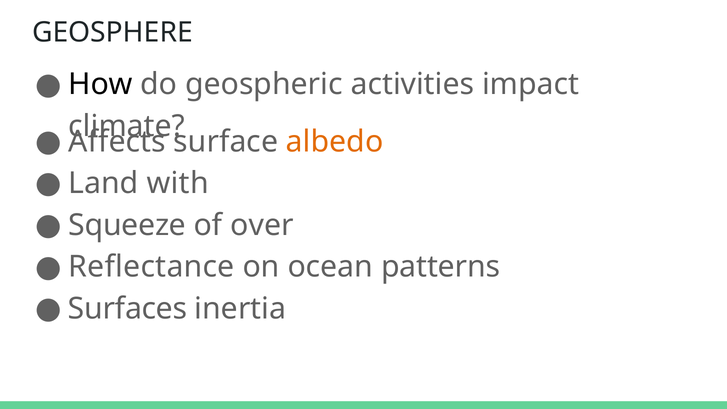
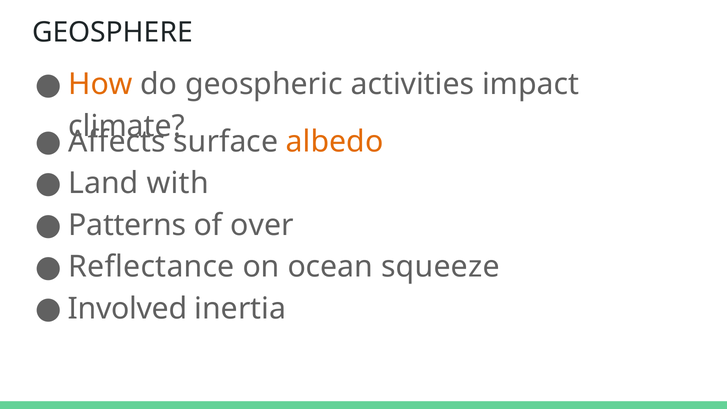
How colour: black -> orange (100, 84)
Squeeze: Squeeze -> Patterns (127, 225)
patterns: patterns -> squeeze (440, 267)
Surfaces: Surfaces -> Involved (128, 309)
